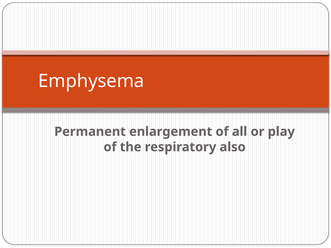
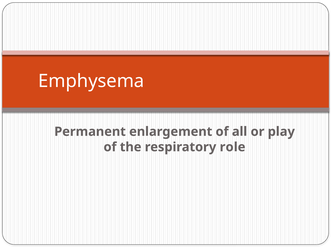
also: also -> role (233, 147)
